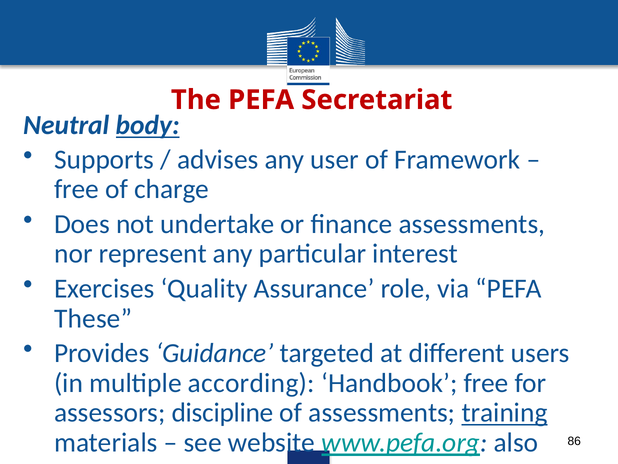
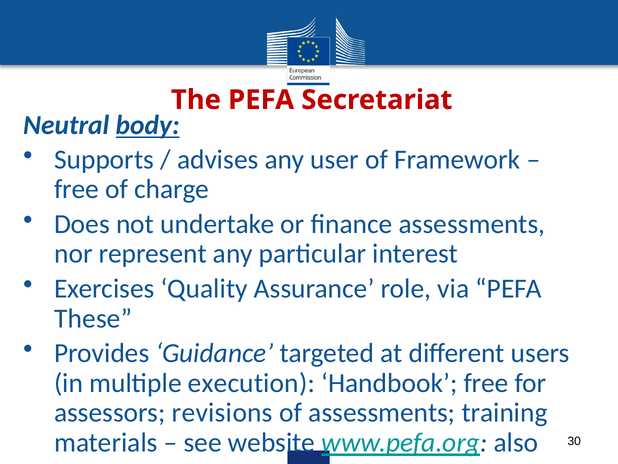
according: according -> execution (251, 383)
discipline: discipline -> revisions (222, 412)
training underline: present -> none (505, 412)
86: 86 -> 30 (574, 441)
